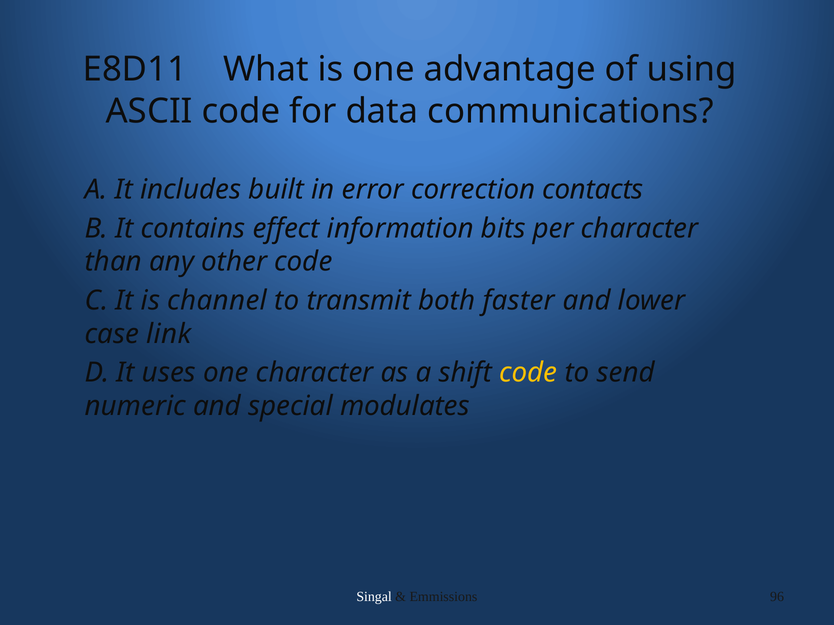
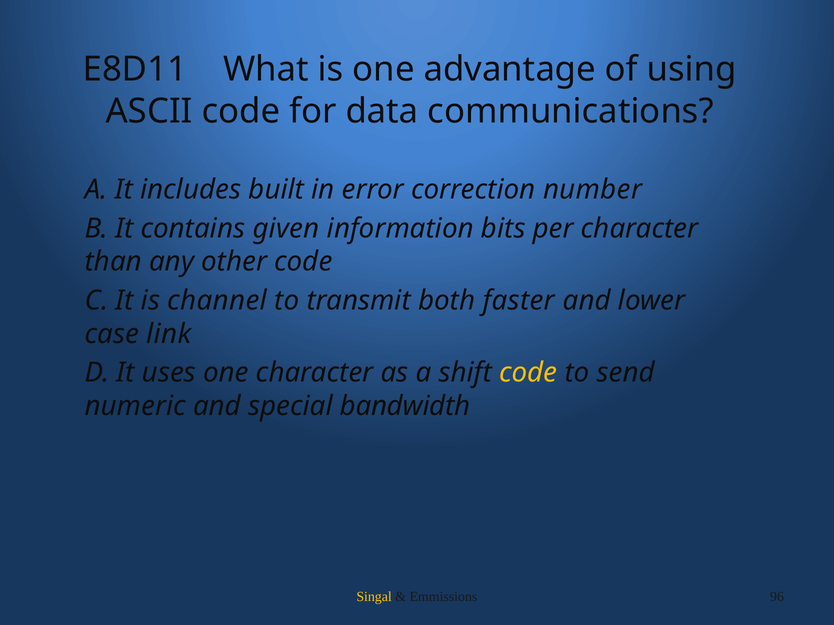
contacts: contacts -> number (593, 190)
effect: effect -> given (286, 229)
modulates: modulates -> bandwidth (405, 406)
Singal colour: white -> yellow (374, 597)
